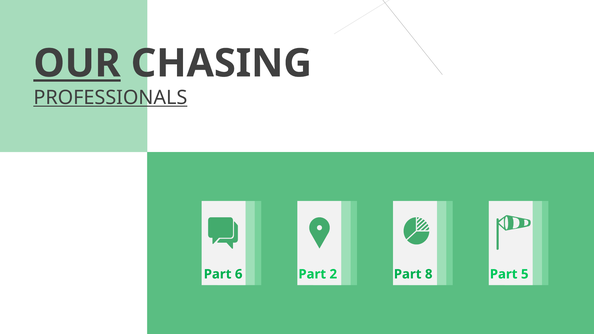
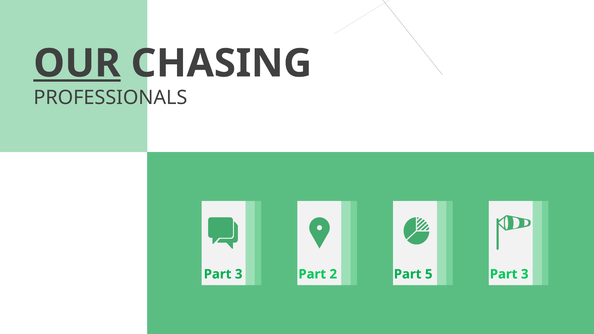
PROFESSIONALS underline: present -> none (110, 98)
6: 6 -> 3 (239, 274)
8: 8 -> 5 (429, 274)
5: 5 -> 3 (525, 274)
